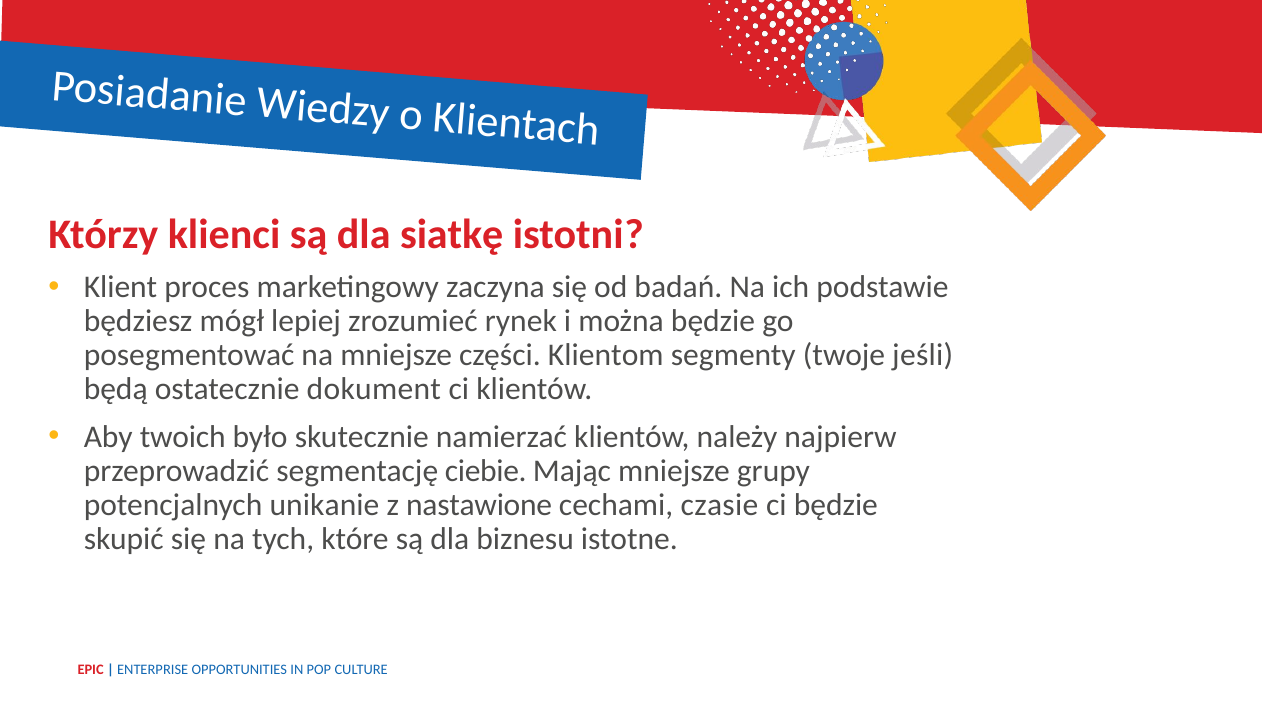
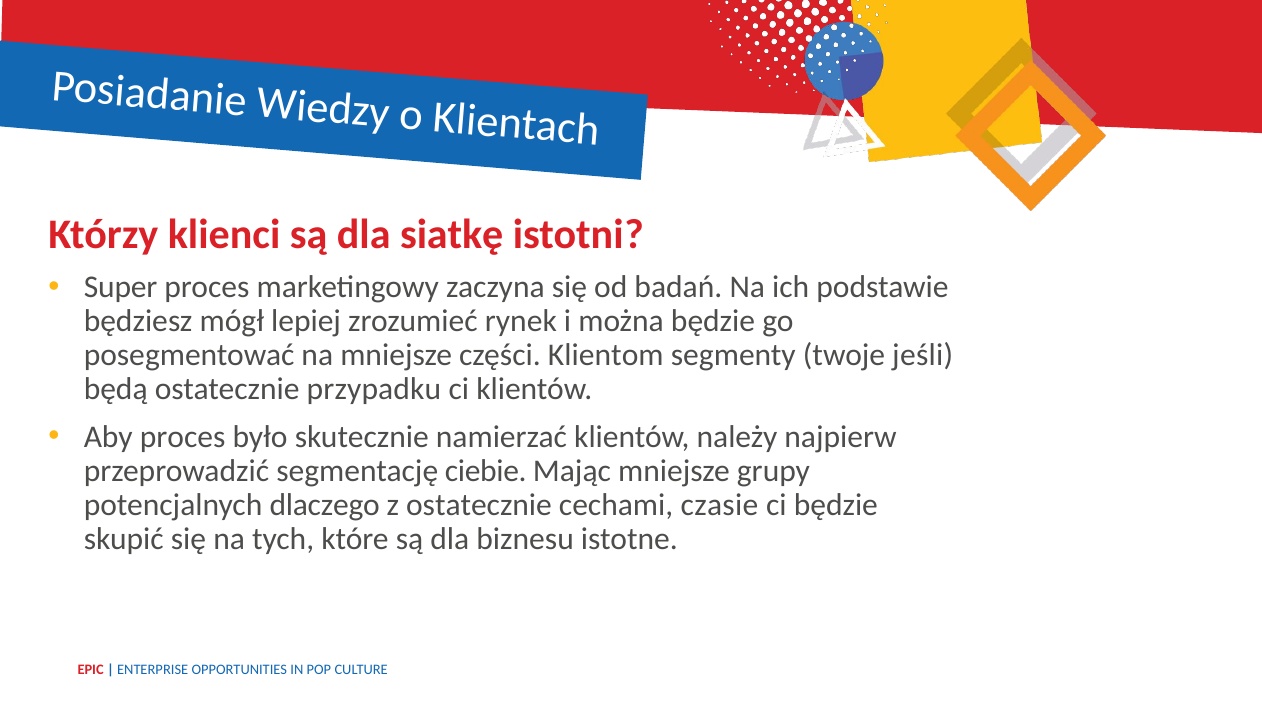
Klient: Klient -> Super (121, 287)
dokument: dokument -> przypadku (374, 389)
Aby twoich: twoich -> proces (183, 437)
unikanie: unikanie -> dlaczego (325, 505)
z nastawione: nastawione -> ostatecznie (479, 505)
